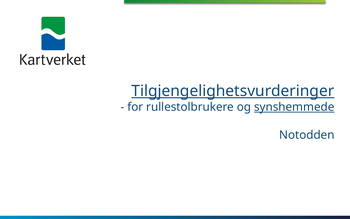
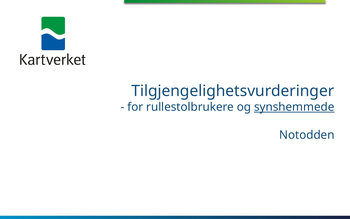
Tilgjengelighetsvurderinger underline: present -> none (233, 91)
